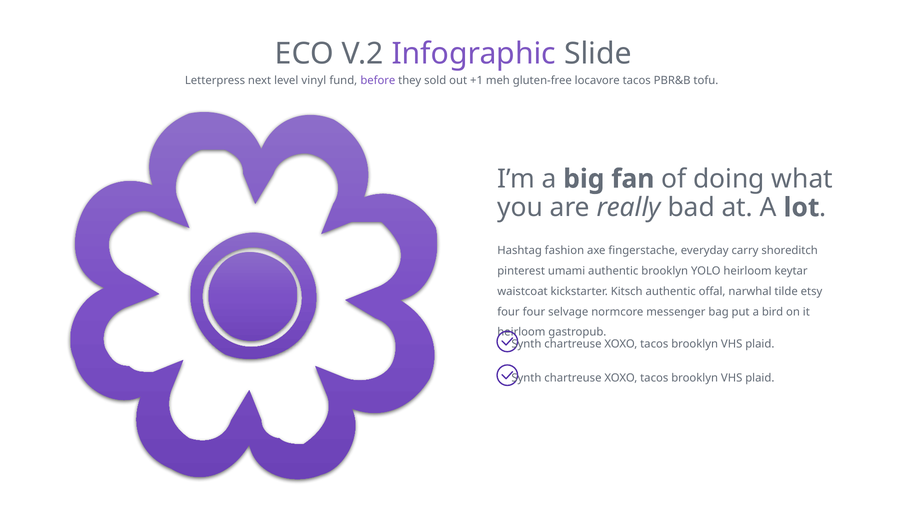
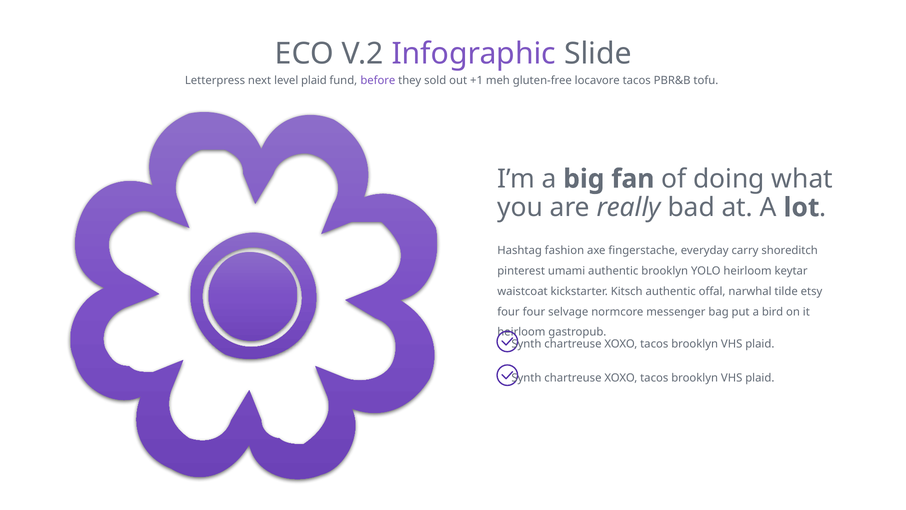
level vinyl: vinyl -> plaid (314, 81)
